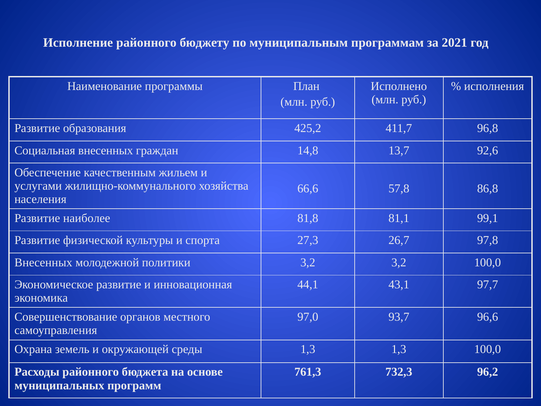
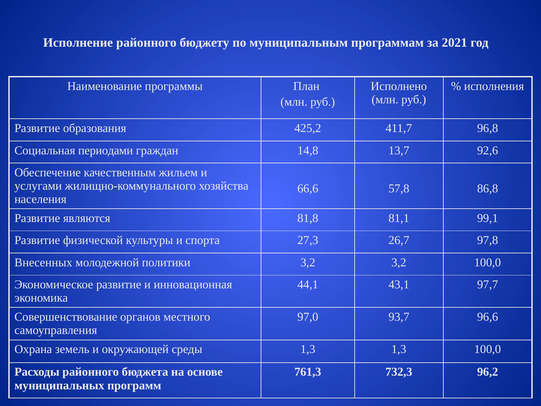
Социальная внесенных: внесенных -> периодами (106, 150)
наиболее: наиболее -> являются (87, 218)
